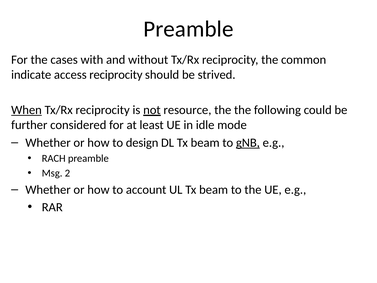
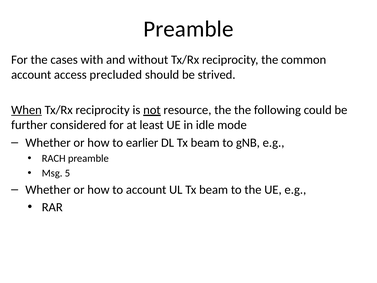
indicate: indicate -> account (31, 75)
access reciprocity: reciprocity -> precluded (116, 75)
design: design -> earlier (142, 143)
gNB underline: present -> none (248, 143)
2: 2 -> 5 (67, 173)
